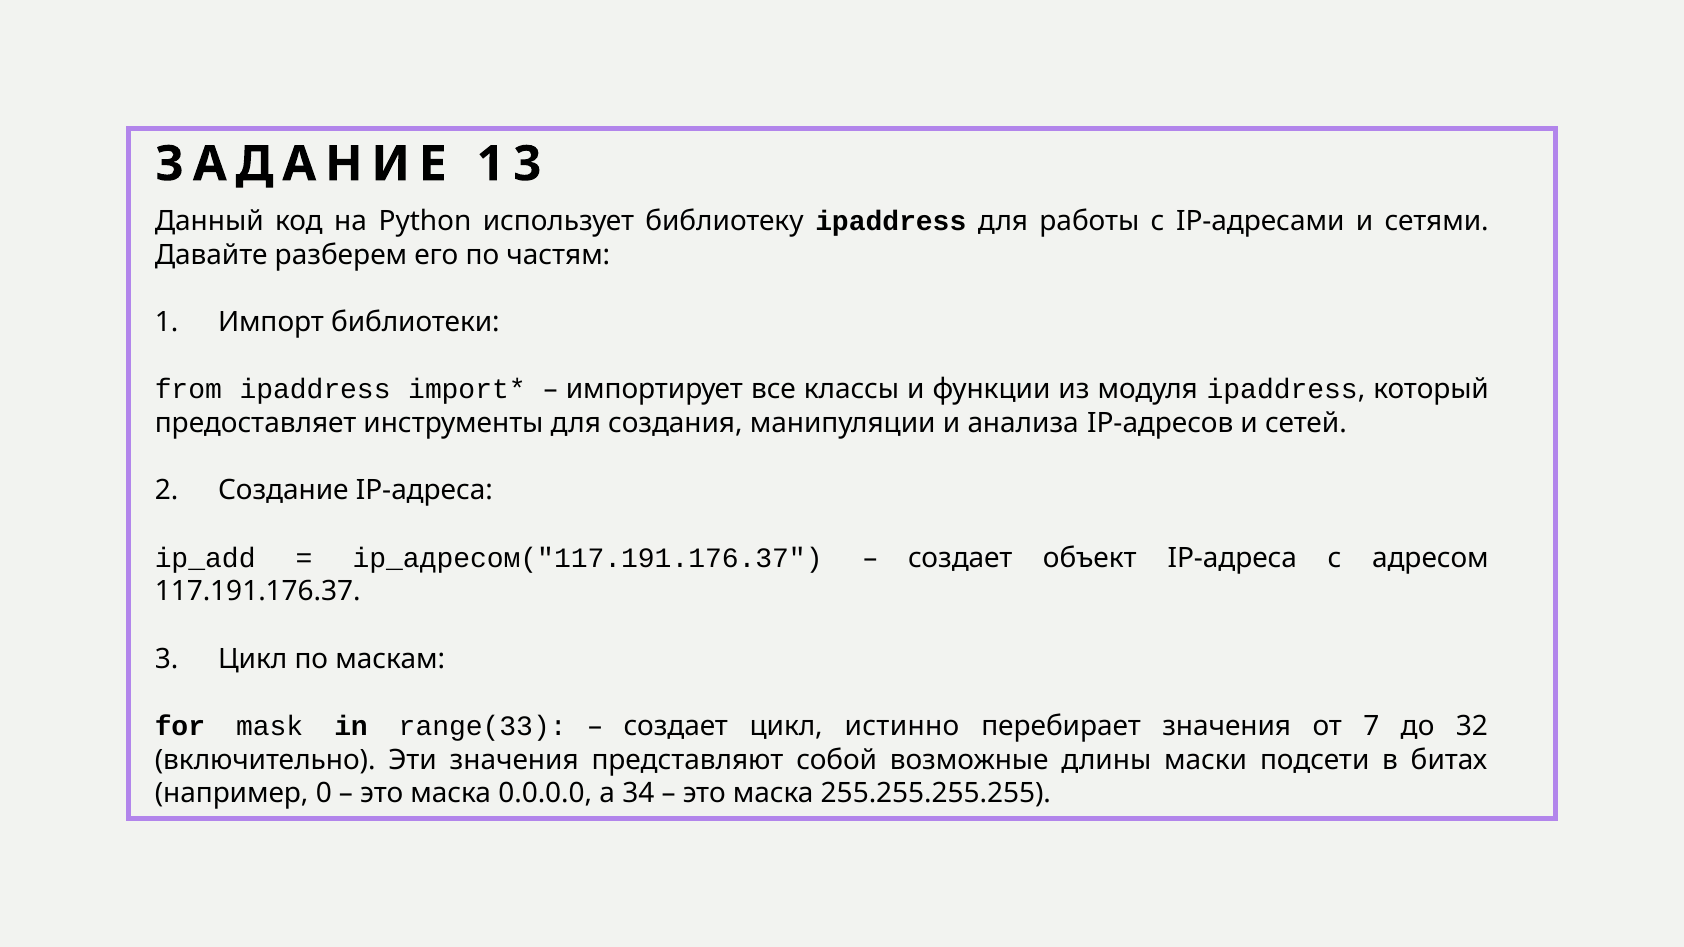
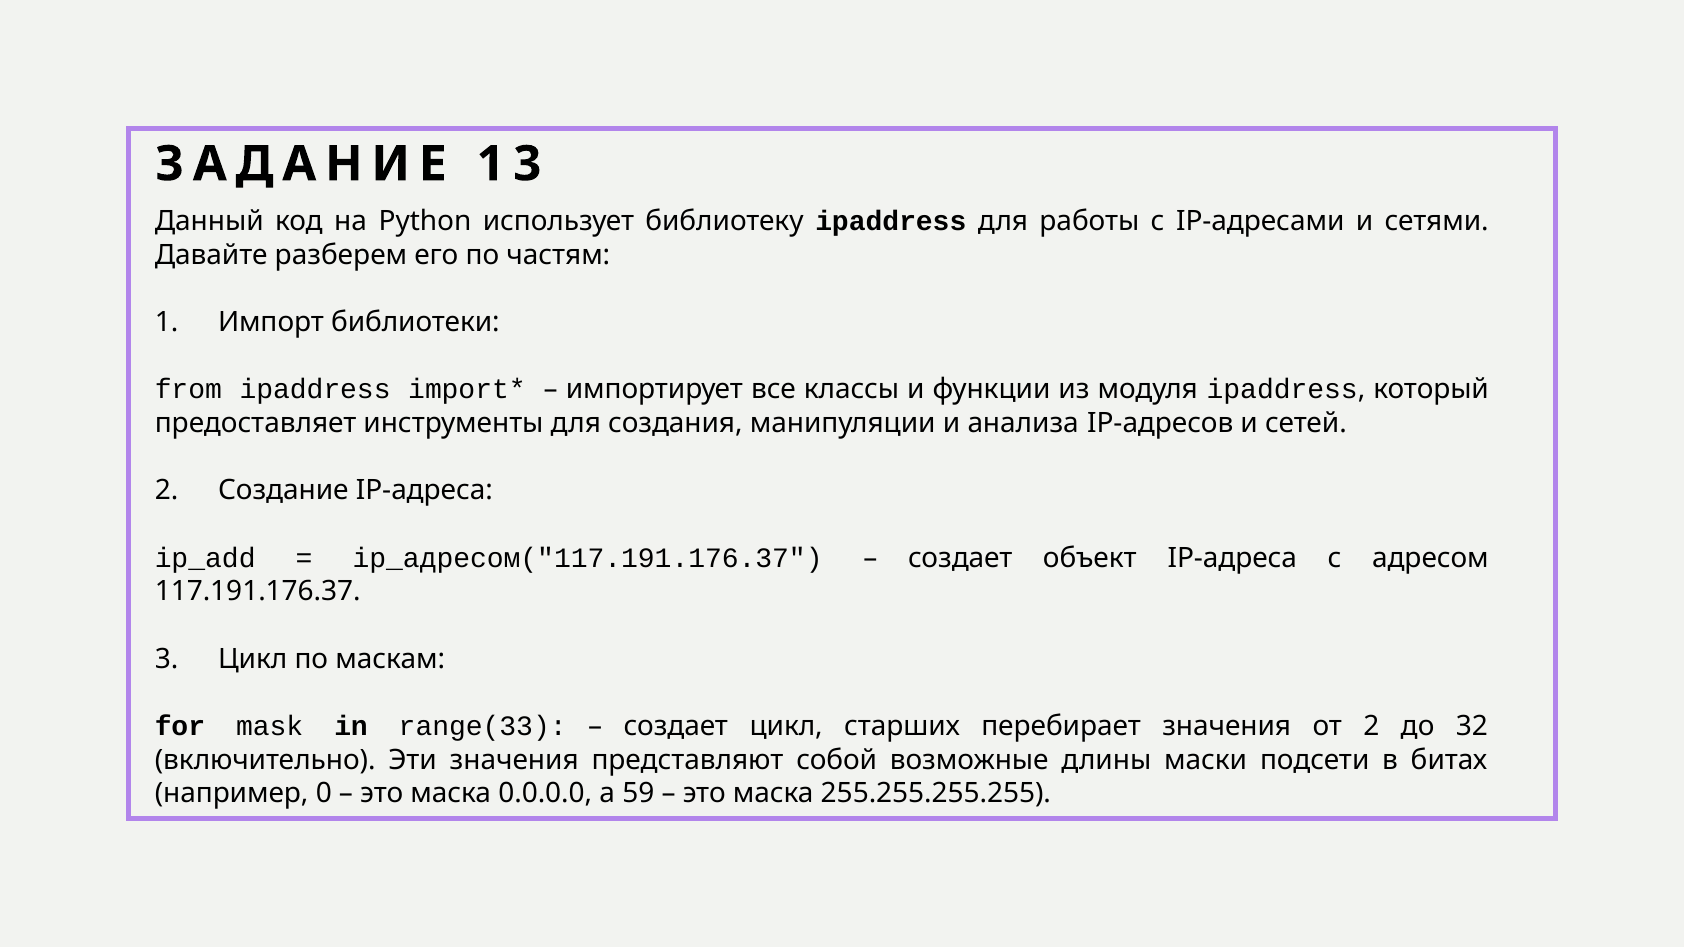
истинно: истинно -> старших (902, 726)
от 7: 7 -> 2 (1371, 726)
34: 34 -> 59 (638, 794)
